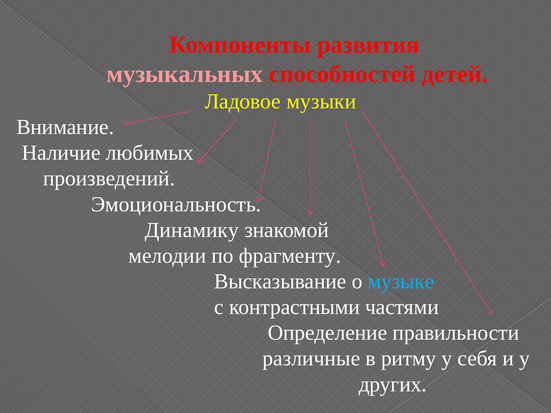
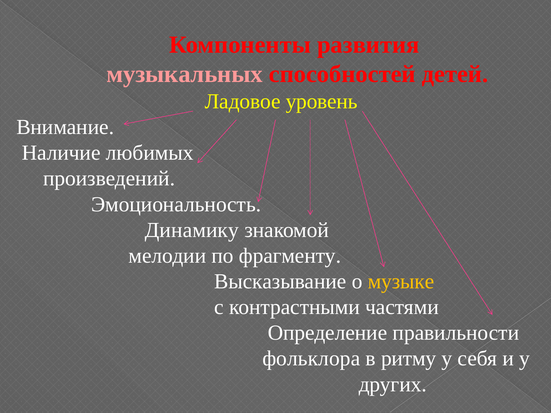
музыки: музыки -> уровень (322, 102)
музыке colour: light blue -> yellow (401, 282)
различные: различные -> фольклора (311, 359)
